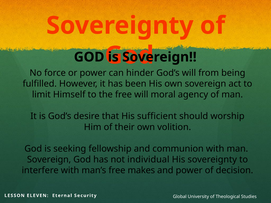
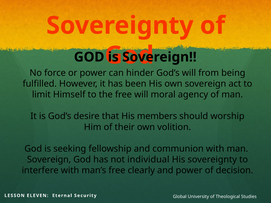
sufficient: sufficient -> members (157, 116)
makes: makes -> clearly (141, 171)
